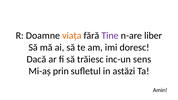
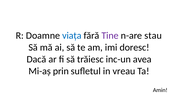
viața colour: orange -> blue (72, 36)
liber: liber -> stau (153, 36)
sens: sens -> avea (142, 59)
astăzi: astăzi -> vreau (124, 71)
